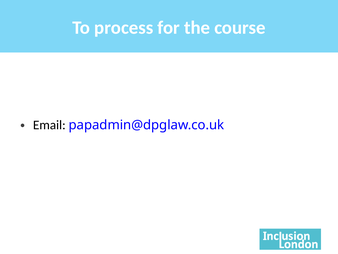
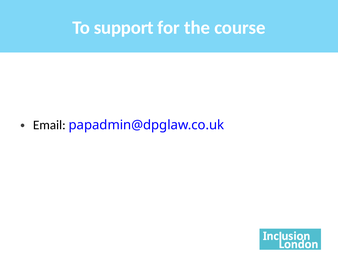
process: process -> support (124, 28)
